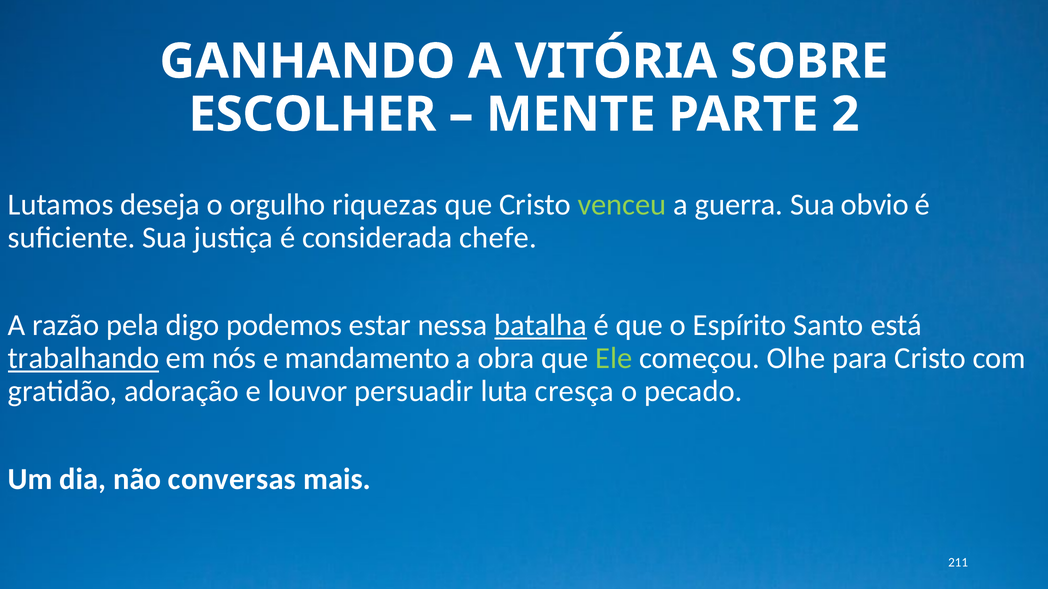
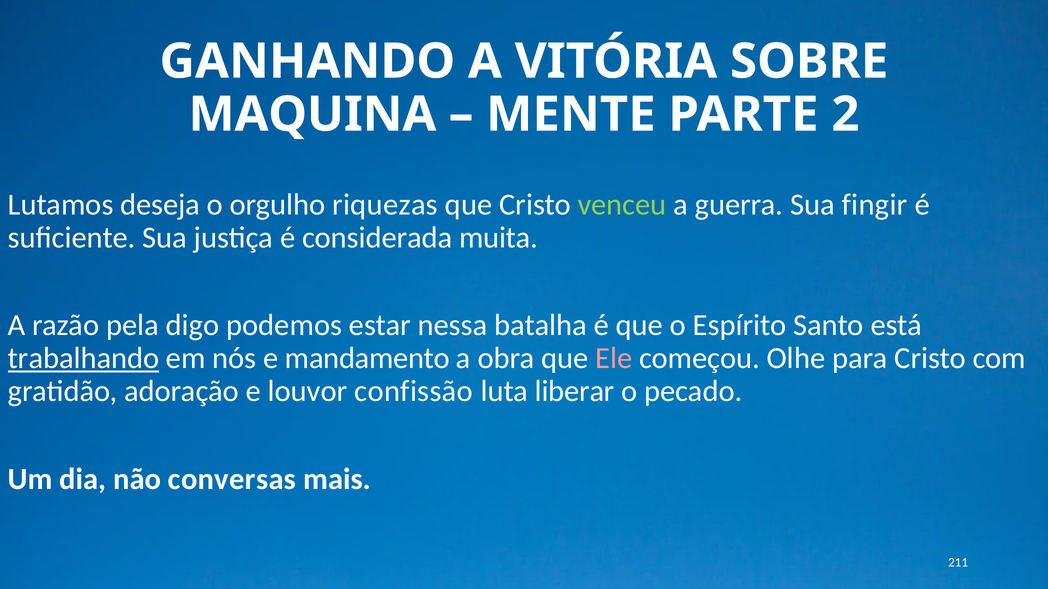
ESCOLHER: ESCOLHER -> MAQUINA (312, 115)
obvio: obvio -> fingir (875, 205)
chefe: chefe -> muita (498, 238)
batalha underline: present -> none (541, 326)
Ele colour: light green -> pink (614, 359)
persuadir: persuadir -> confissão (414, 392)
cresça: cresça -> liberar (575, 392)
